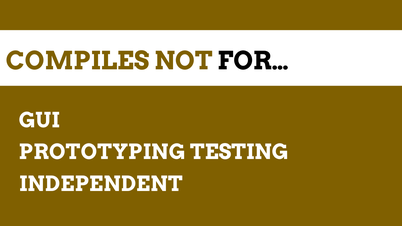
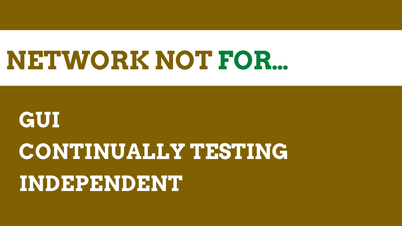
COMPILES: COMPILES -> NETWORK (78, 61)
FOR… colour: black -> green (253, 61)
PROTOTYPING: PROTOTYPING -> CONTINUALLY (102, 153)
